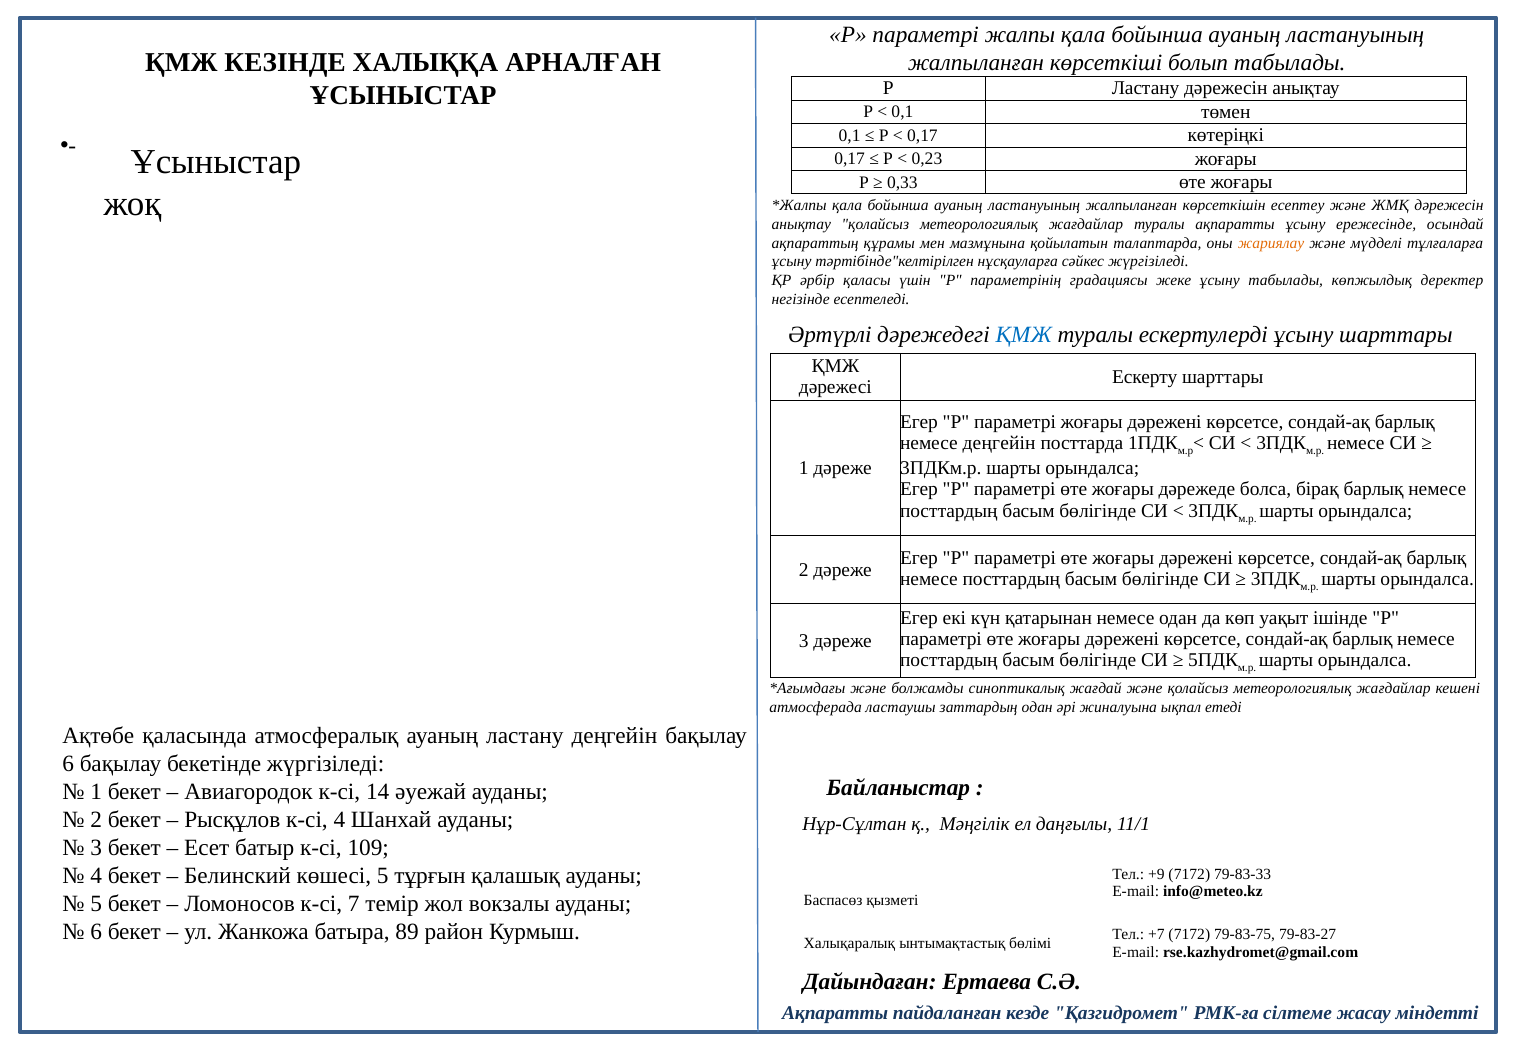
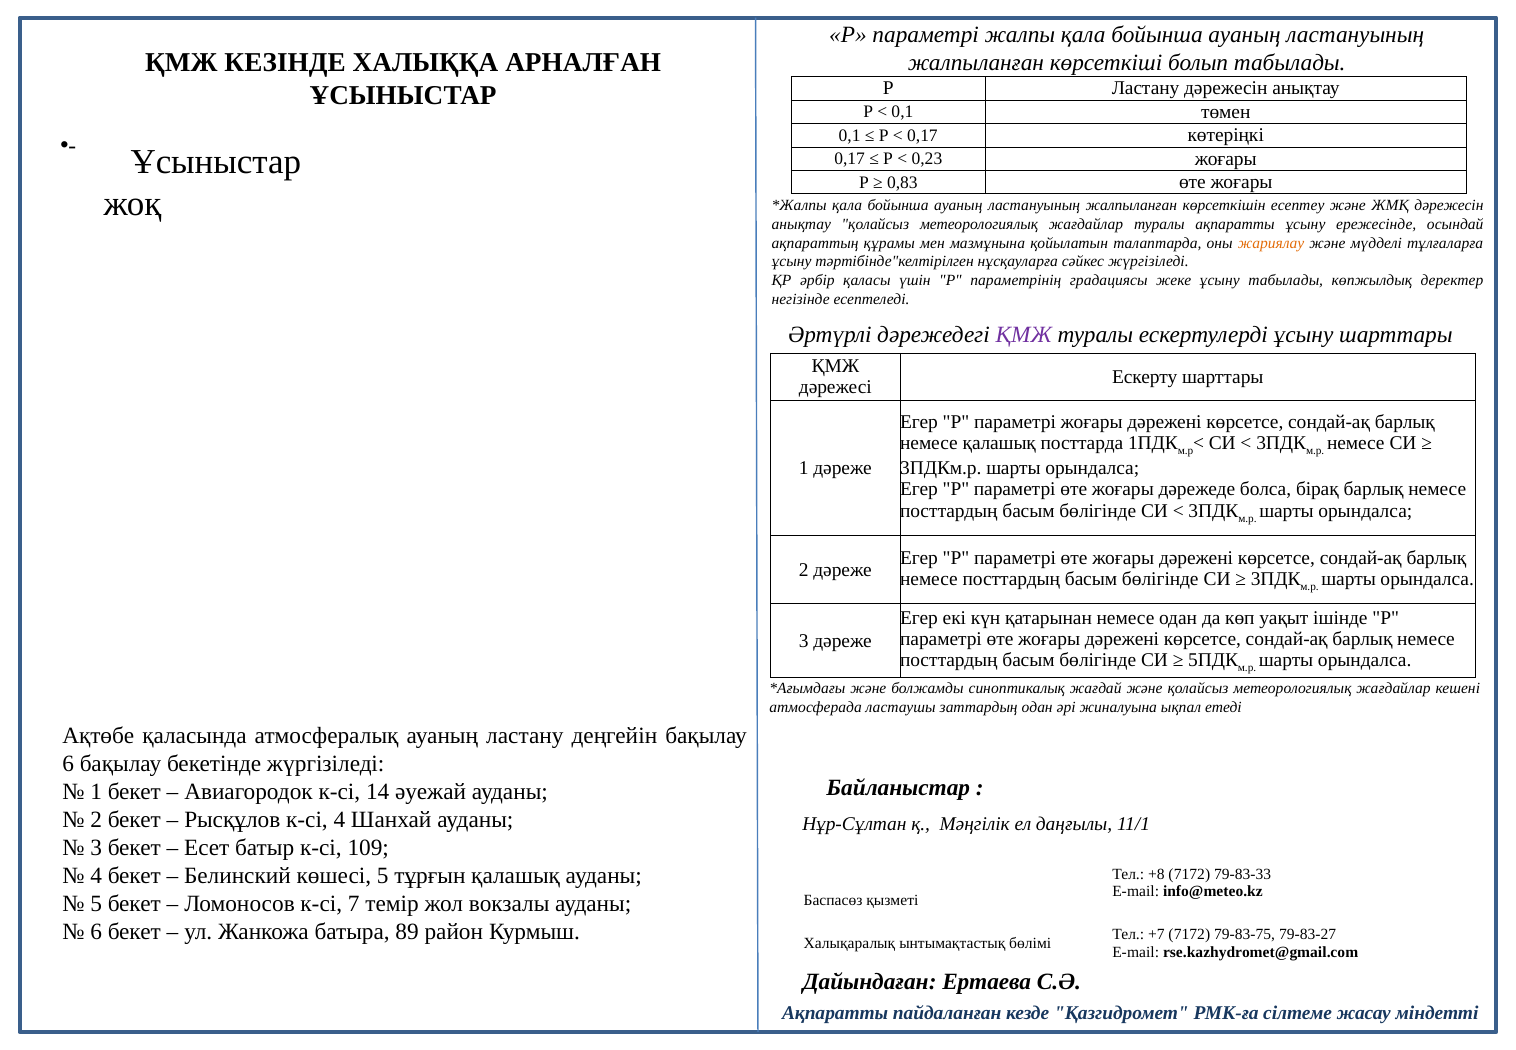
0,33: 0,33 -> 0,83 (902, 182)
ҚМЖ colour: blue -> purple (1024, 335)
немесе деңгейін: деңгейін -> қалашық (999, 443)
+9: +9 -> +8 (1156, 874)
